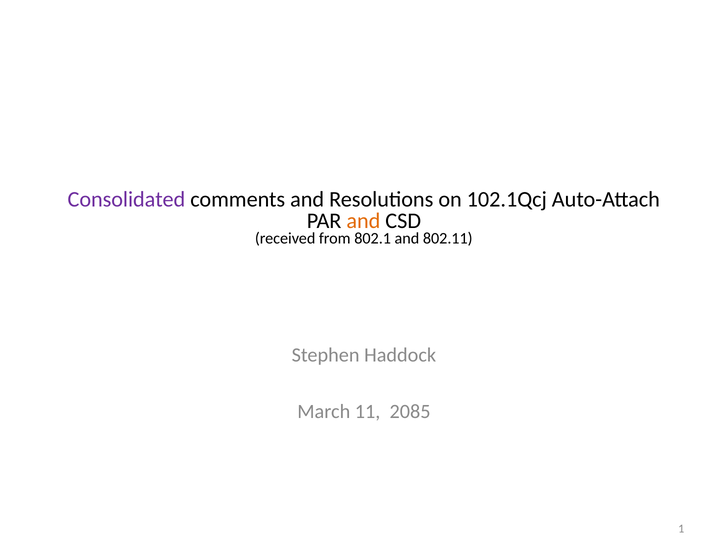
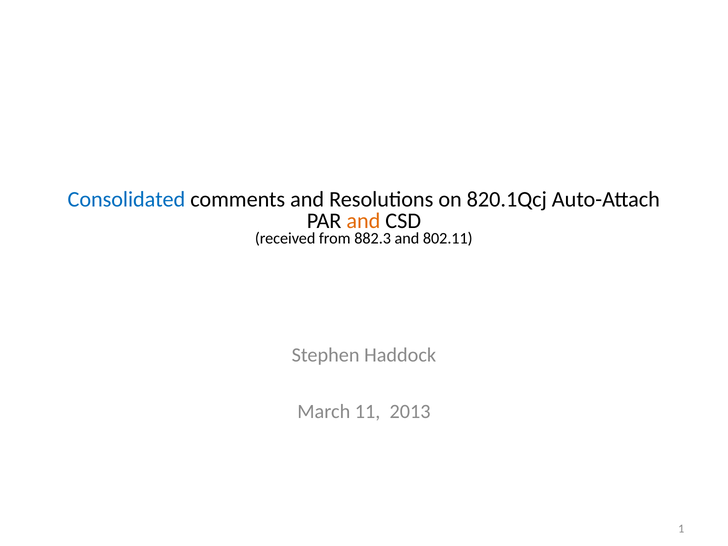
Consolidated colour: purple -> blue (126, 200)
102.1Qcj: 102.1Qcj -> 820.1Qcj (507, 200)
802.1: 802.1 -> 882.3 (373, 239)
2085: 2085 -> 2013 (410, 412)
